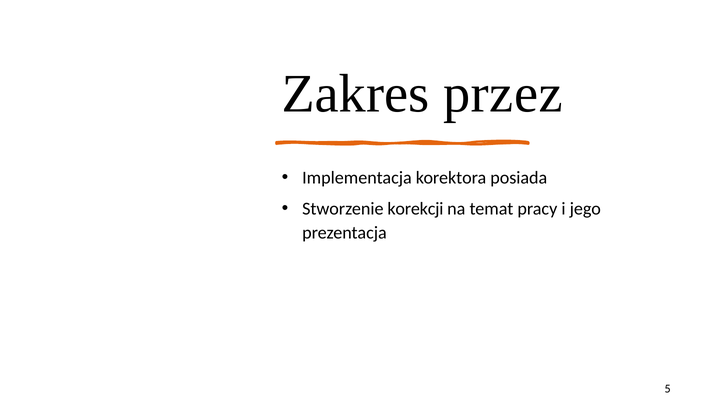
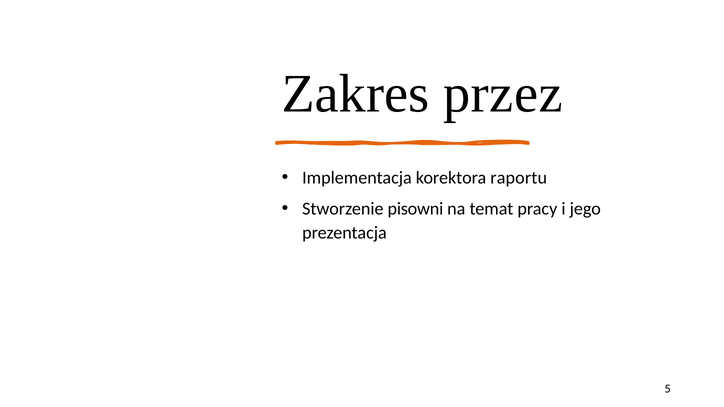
posiada: posiada -> raportu (519, 178)
korekcji: korekcji -> pisowni (415, 209)
